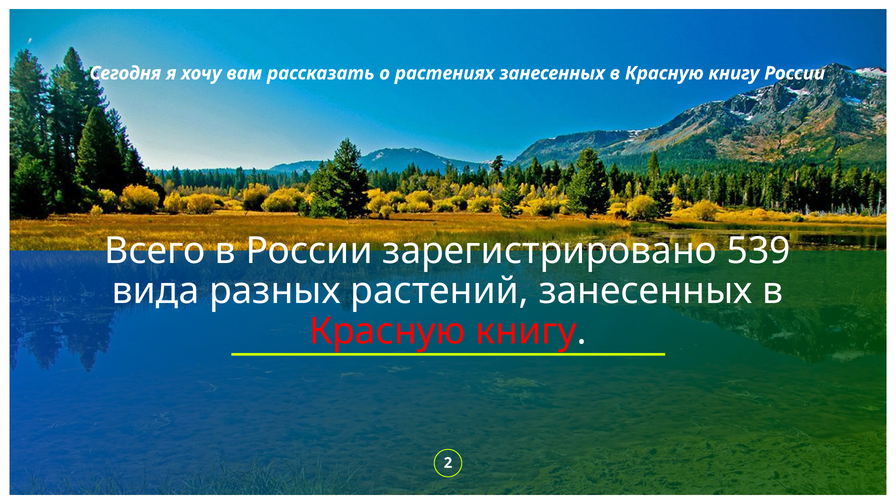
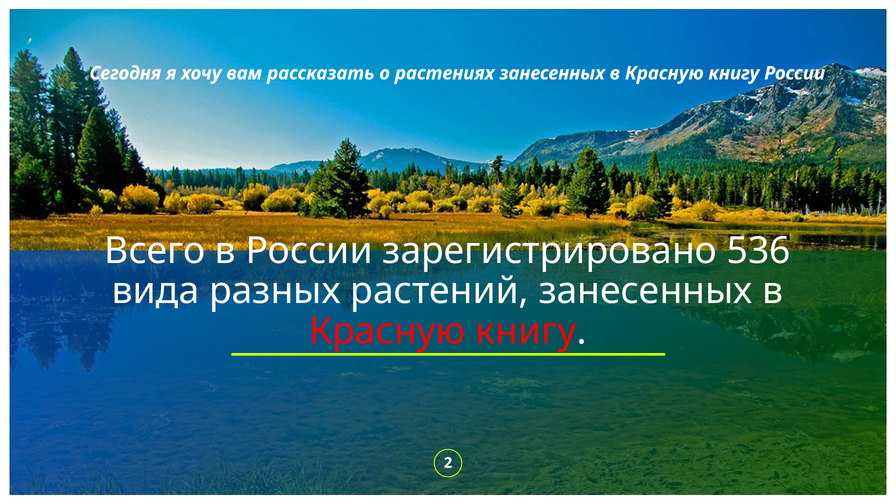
539: 539 -> 536 (759, 251)
